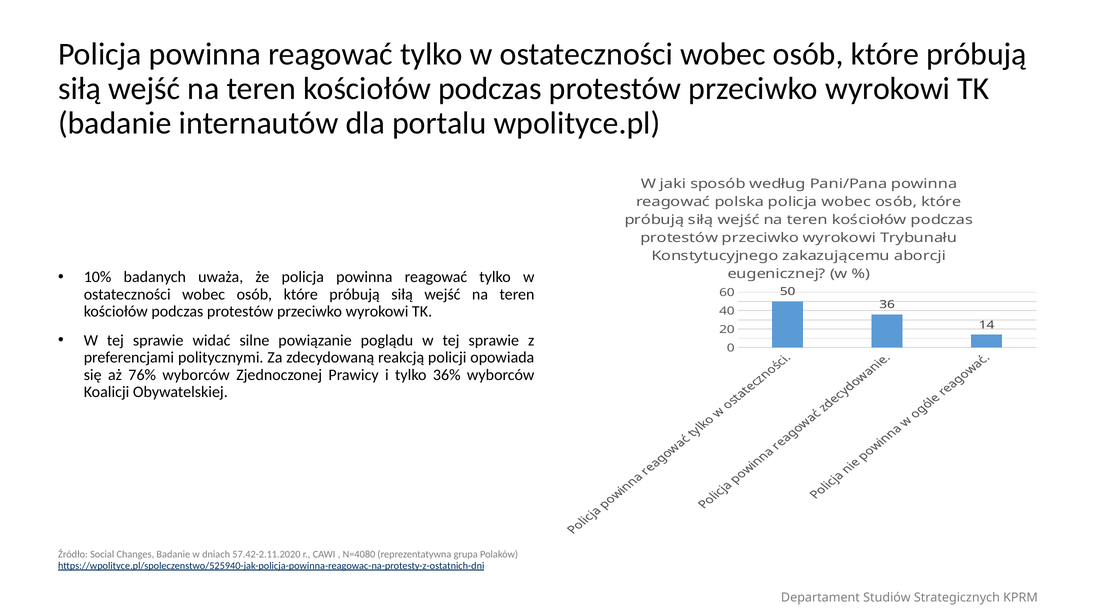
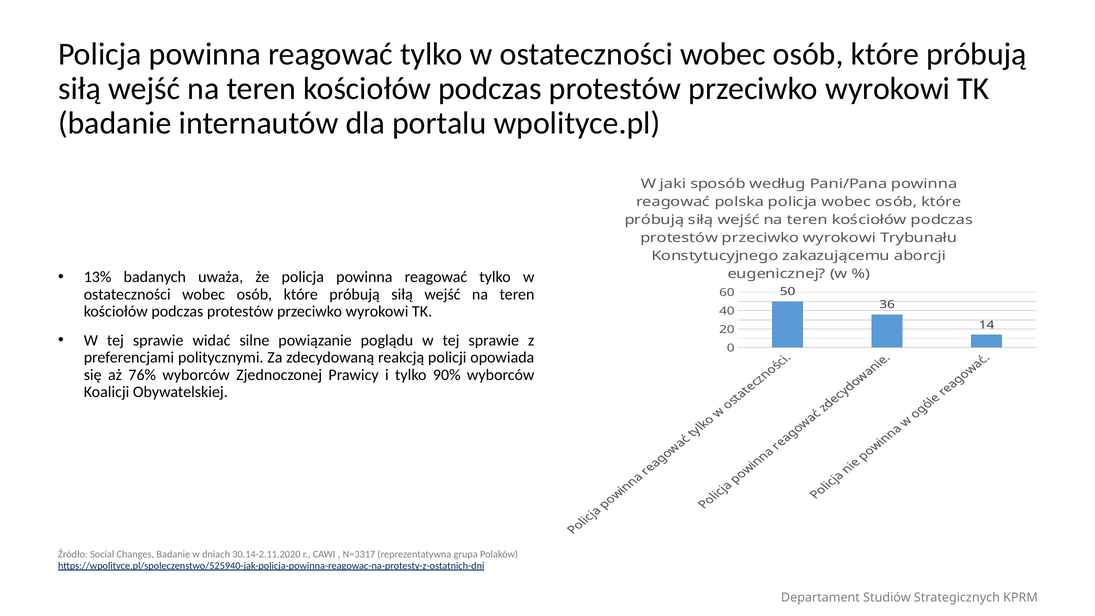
10%: 10% -> 13% (98, 277)
36%: 36% -> 90% (447, 375)
57.42-2.11.2020: 57.42-2.11.2020 -> 30.14-2.11.2020 (266, 555)
N=4080: N=4080 -> N=3317 (359, 555)
